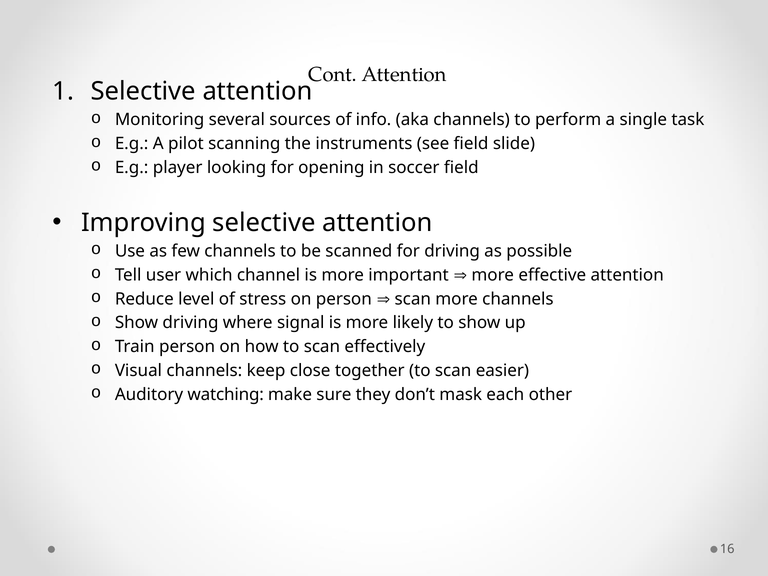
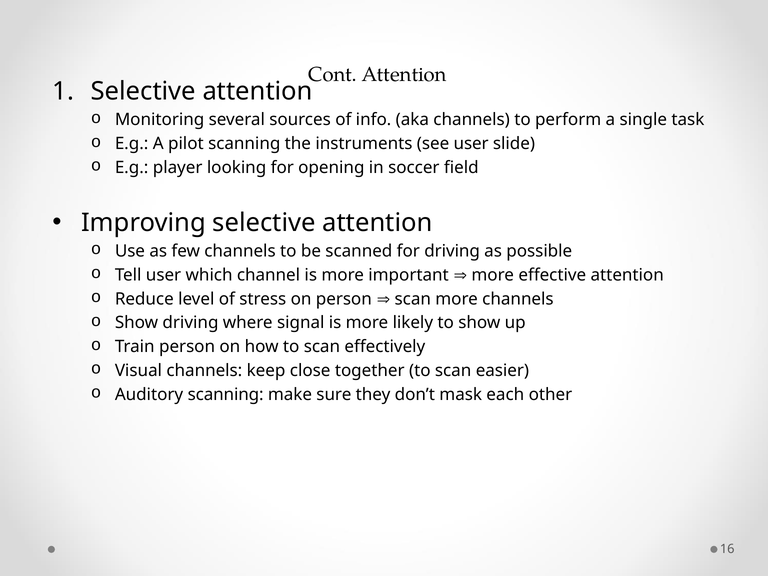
see field: field -> user (471, 144)
Auditory watching: watching -> scanning (226, 394)
